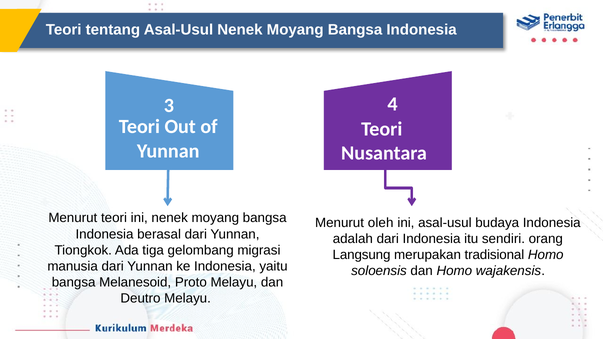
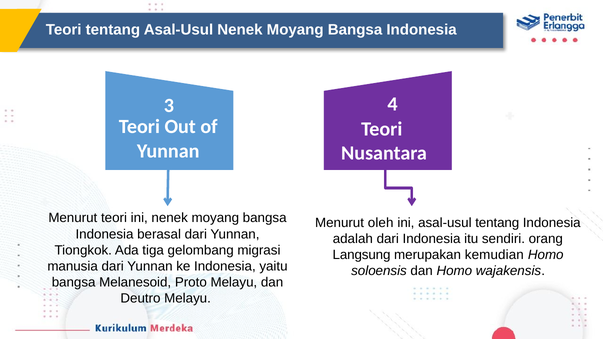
asal-usul budaya: budaya -> tentang (497, 223)
tradisional: tradisional -> kemudian (494, 255)
